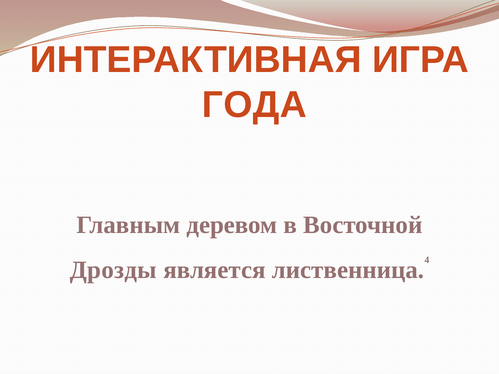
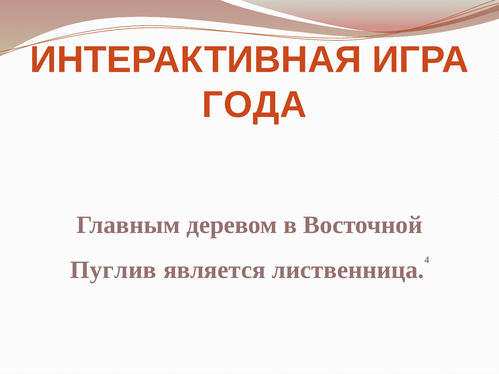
Дрозды: Дрозды -> Пуглив (113, 270)
